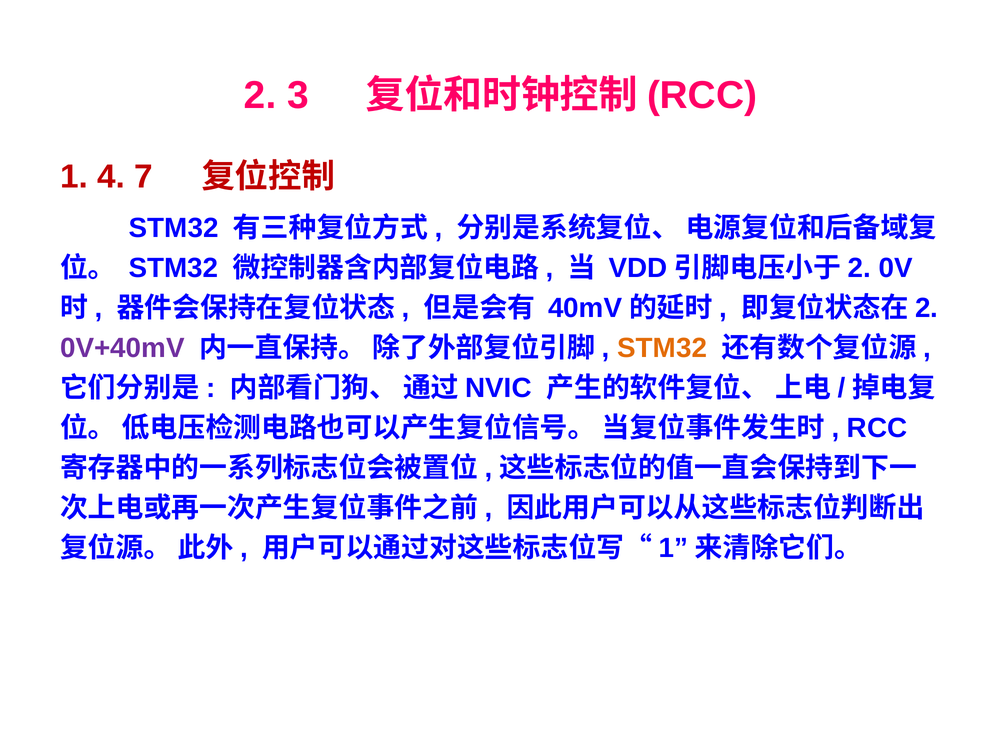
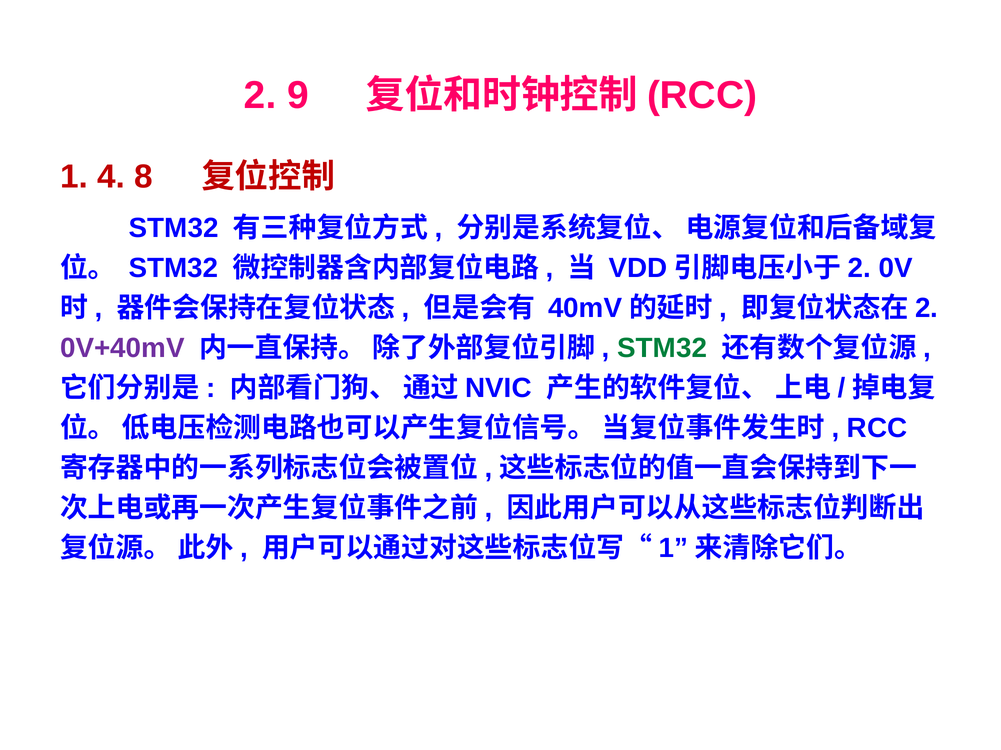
3: 3 -> 9 (298, 95)
7: 7 -> 8 (143, 177)
STM32 colour: orange -> green (662, 349)
